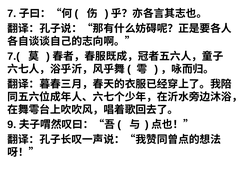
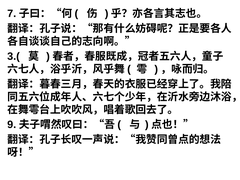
7.(: 7.( -> 3.( (14, 56)
